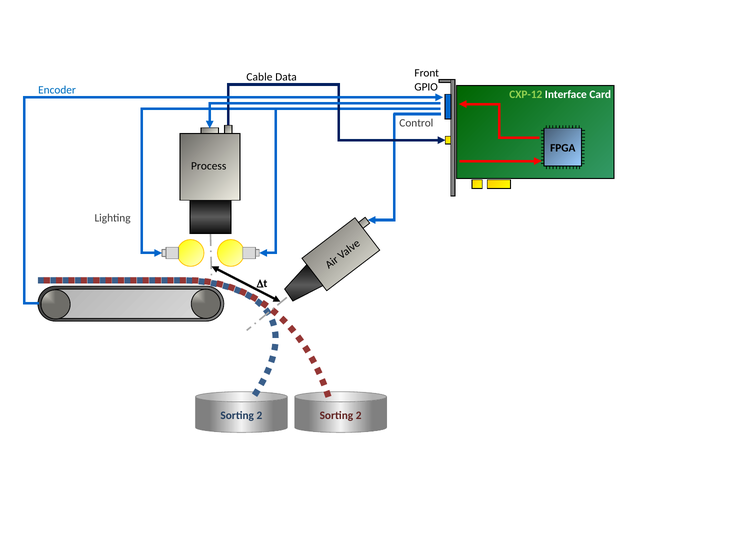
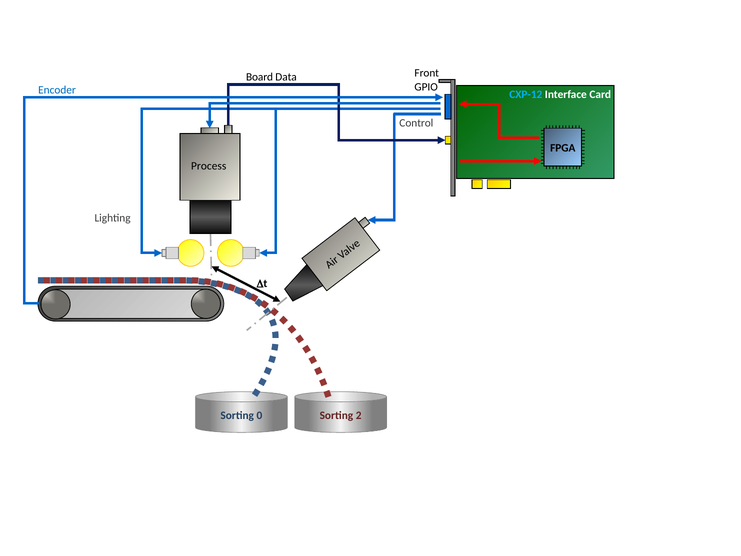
Cable: Cable -> Board (260, 77)
CXP-12 colour: light green -> light blue (526, 94)
2: 2 -> 0 (259, 415)
